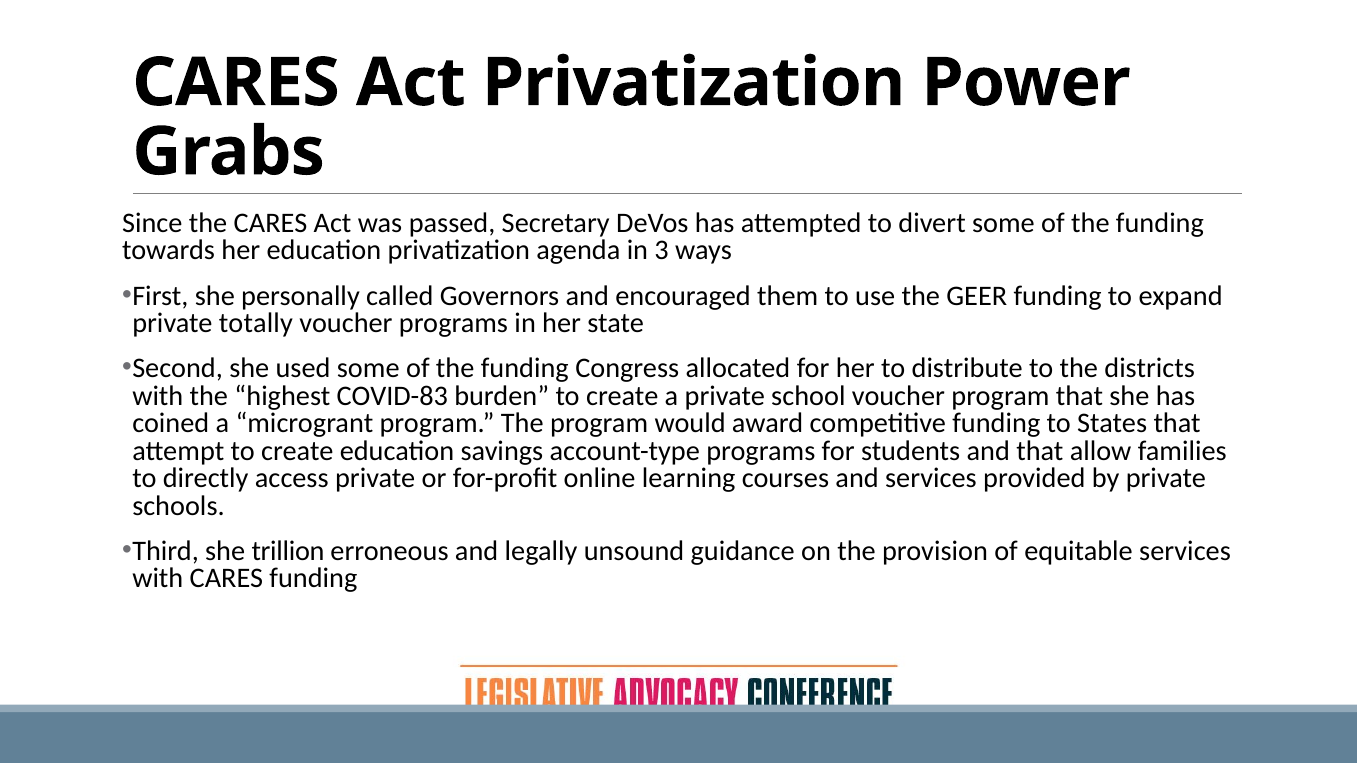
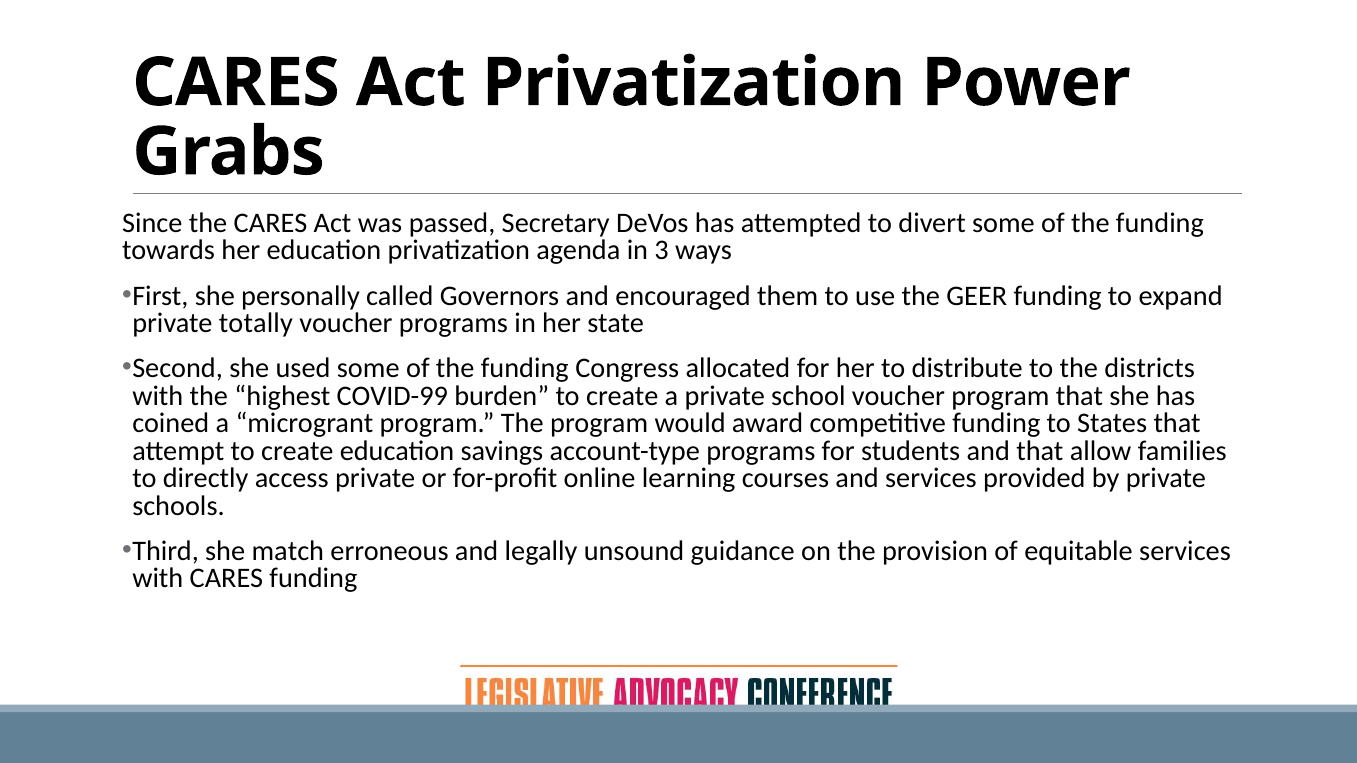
COVID-83: COVID-83 -> COVID-99 (392, 396)
trillion: trillion -> match (288, 551)
